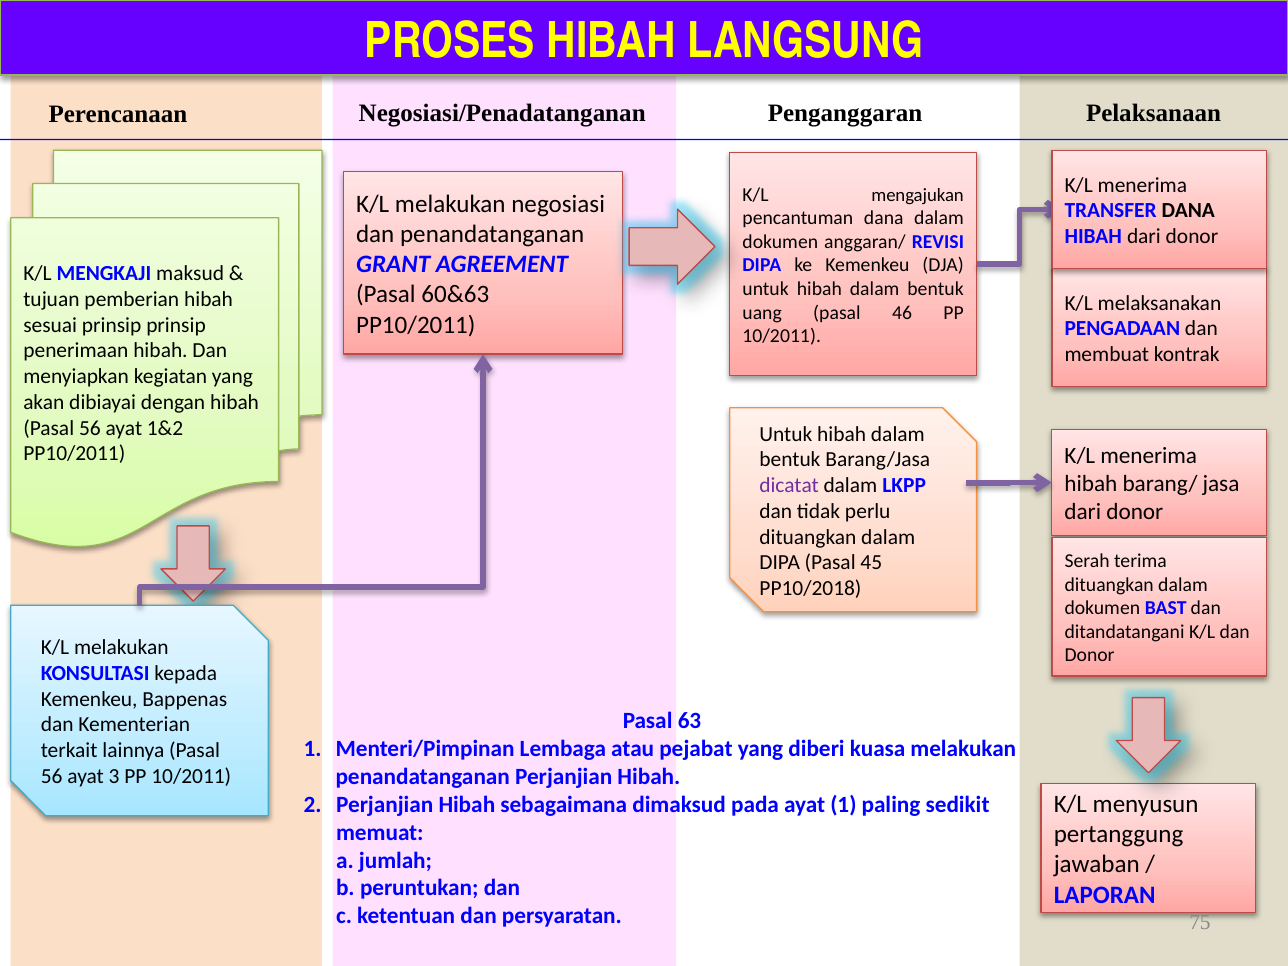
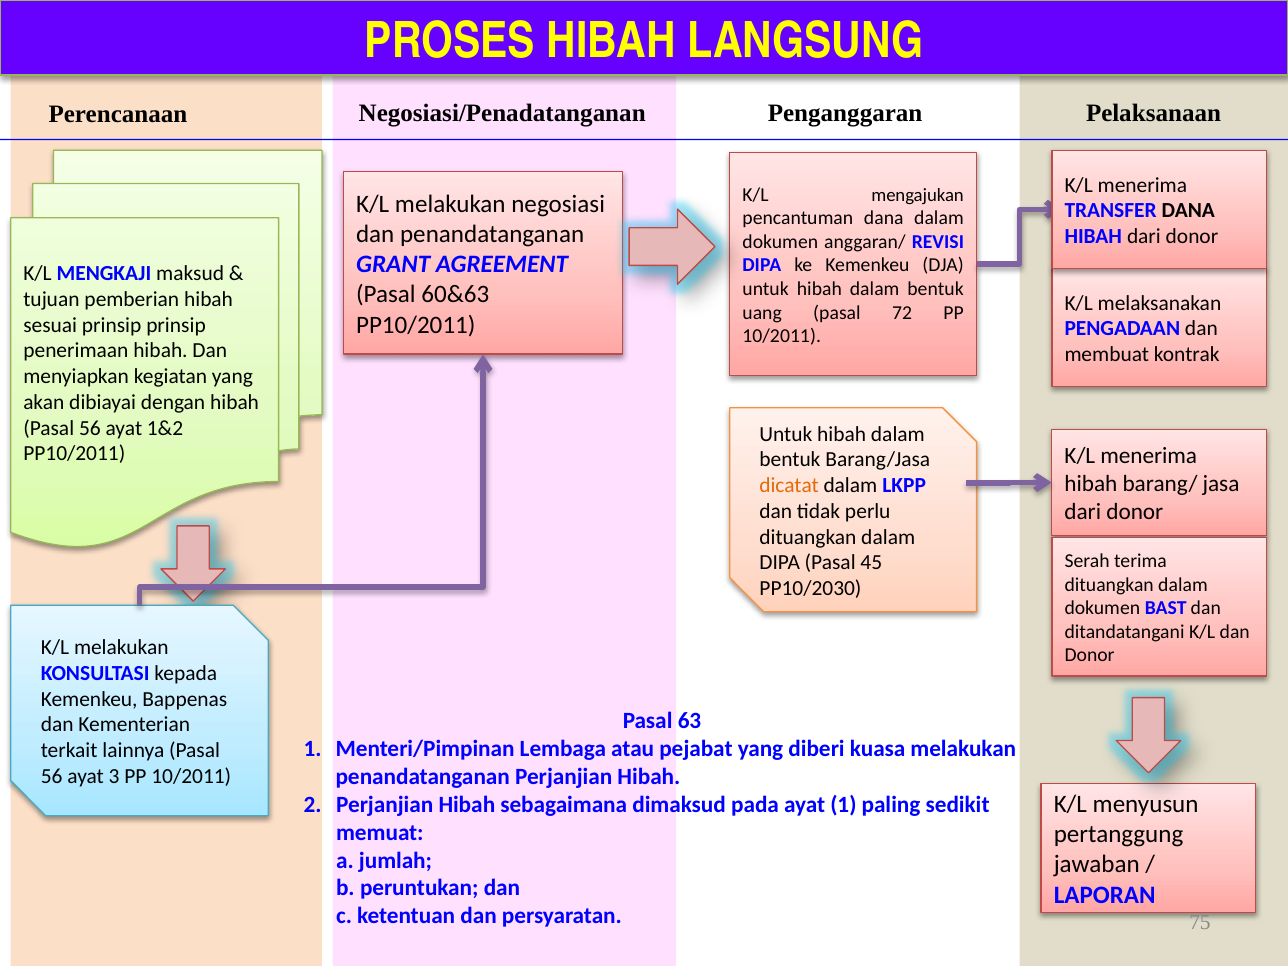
46: 46 -> 72 (902, 313)
dicatat colour: purple -> orange (789, 485)
PP10/2018: PP10/2018 -> PP10/2030 (810, 588)
